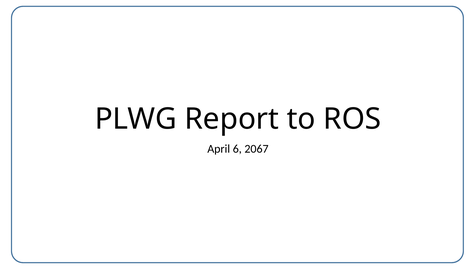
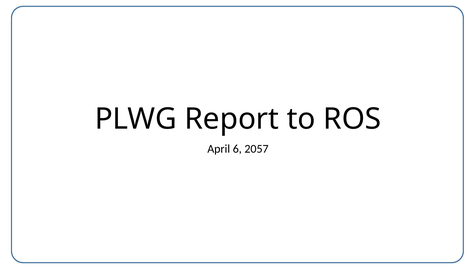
2067: 2067 -> 2057 (257, 149)
